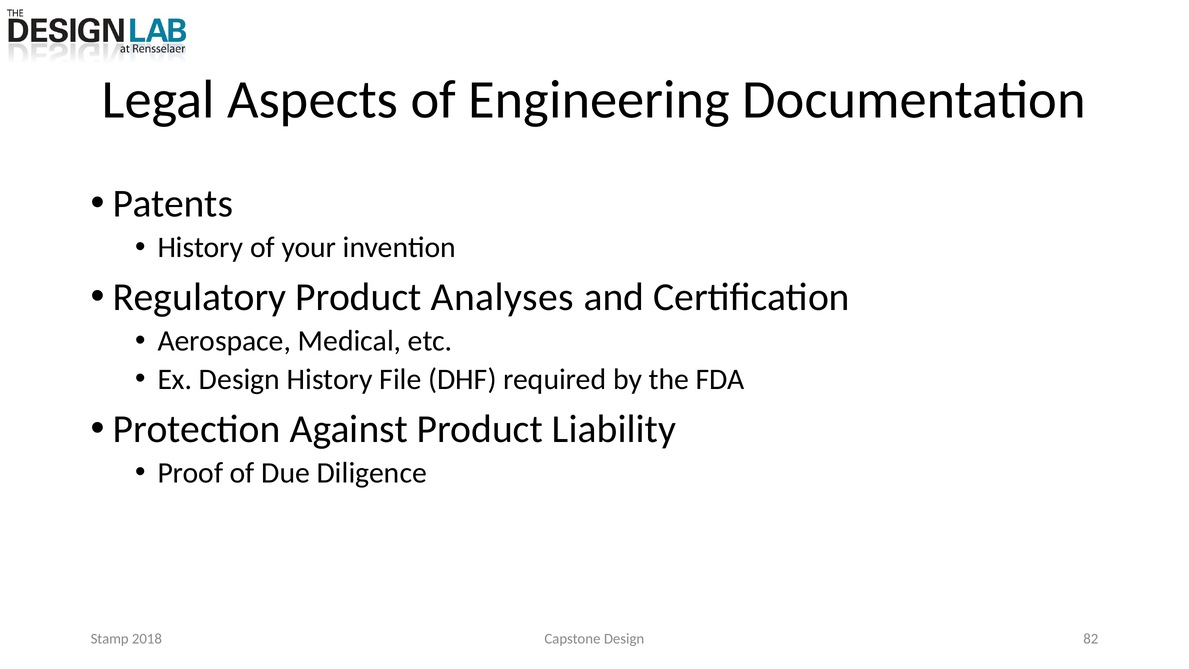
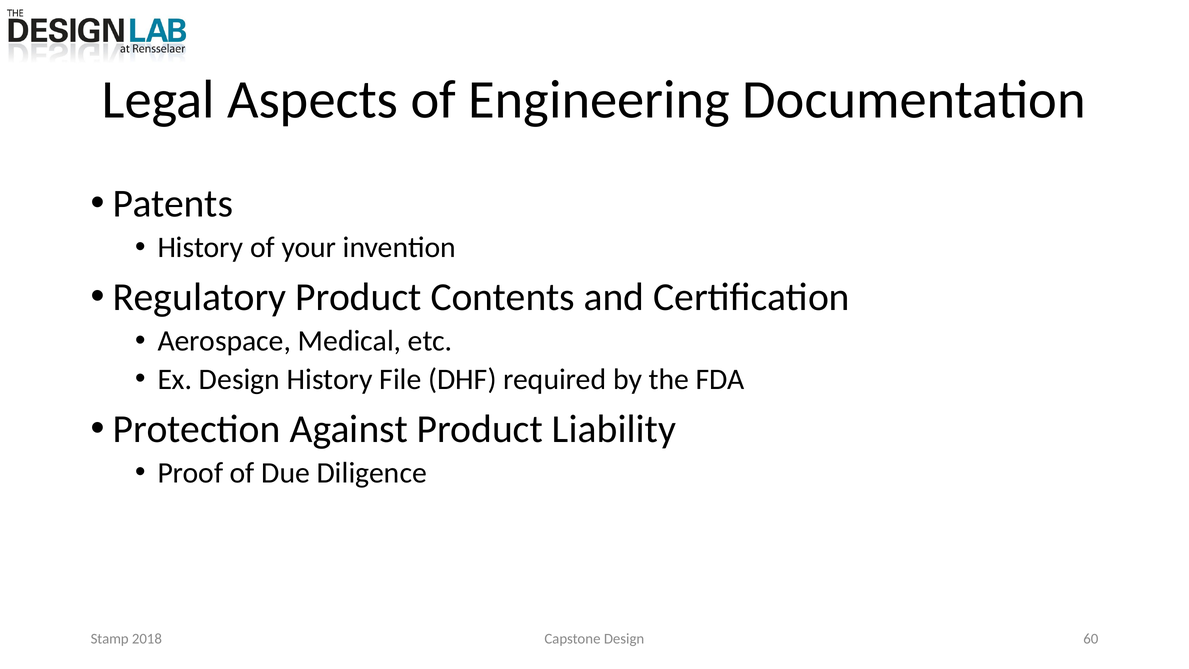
Analyses: Analyses -> Contents (503, 297)
82: 82 -> 60 (1091, 639)
